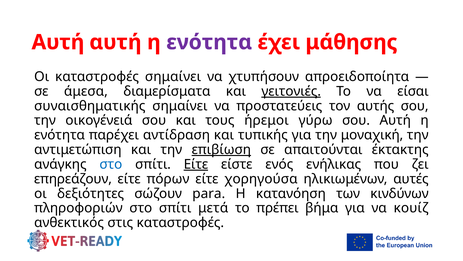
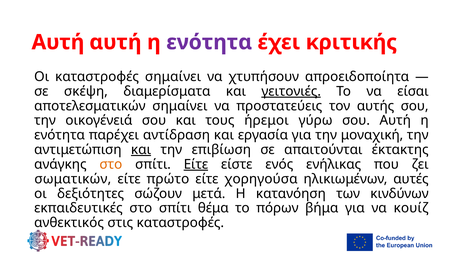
μάθησης: μάθησης -> κριτικής (351, 42)
άμεσα: άμεσα -> σκέψη (86, 91)
συναισθηματικής: συναισθηματικής -> αποτελεσματικών (90, 106)
τυπικής: τυπικής -> εργασία (263, 135)
και underline: none -> present (141, 149)
επιβίωση underline: present -> none (221, 149)
στο colour: blue -> orange (111, 164)
επηρεάζουν: επηρεάζουν -> σωματικών (73, 179)
πόρων: πόρων -> πρώτο (168, 179)
para: para -> μετά (209, 193)
πληροφοριών: πληροφοριών -> εκπαιδευτικές (78, 208)
μετά: μετά -> θέμα (213, 208)
πρέπει: πρέπει -> πόρων (277, 208)
